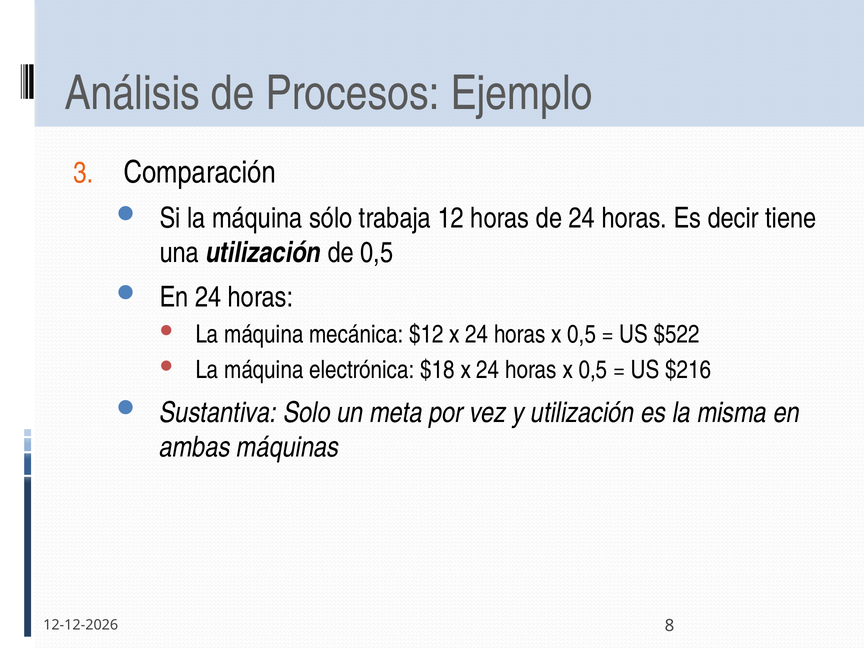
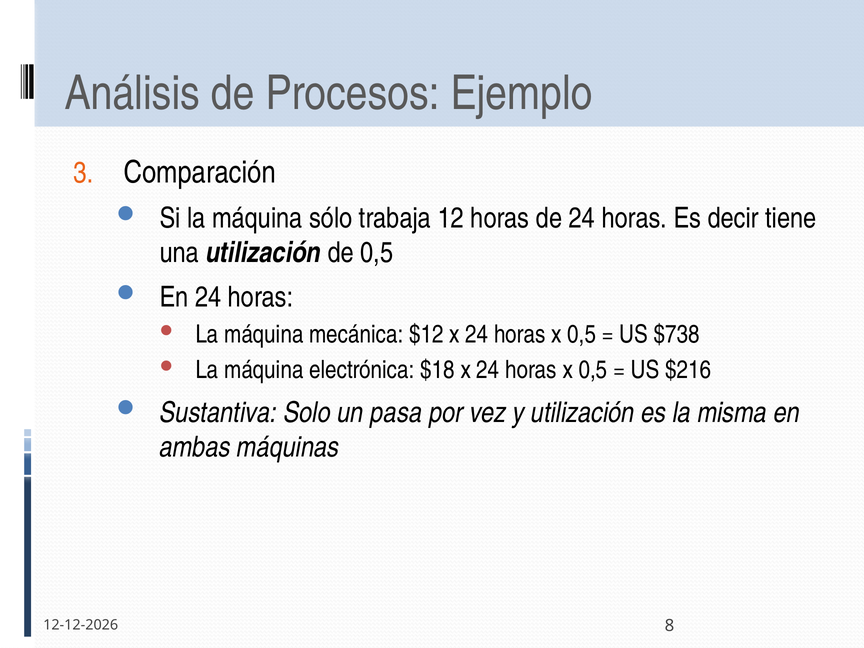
$522: $522 -> $738 (677, 335)
meta: meta -> pasa (396, 413)
